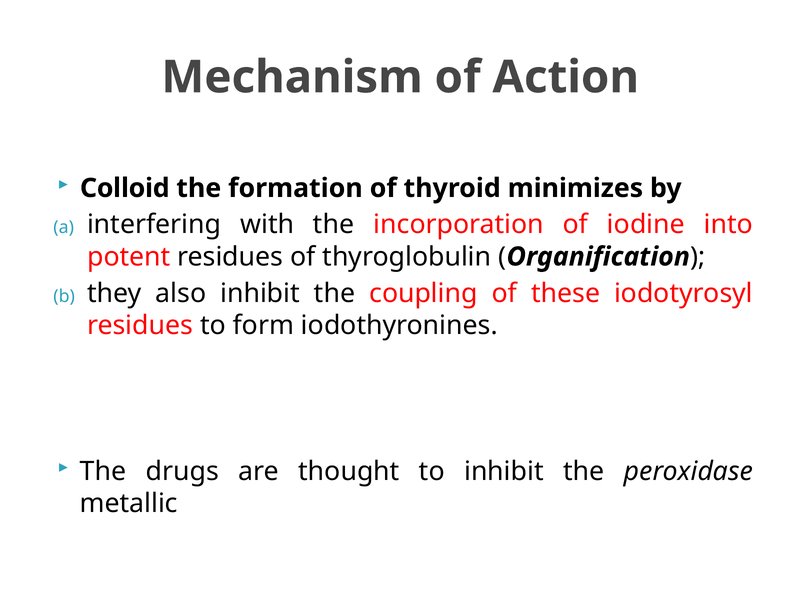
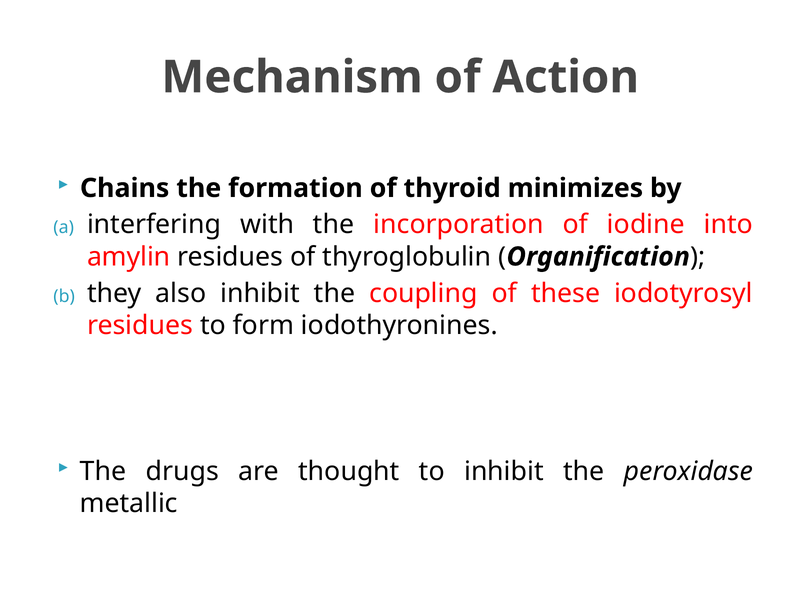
Colloid: Colloid -> Chains (125, 188)
potent: potent -> amylin (129, 257)
